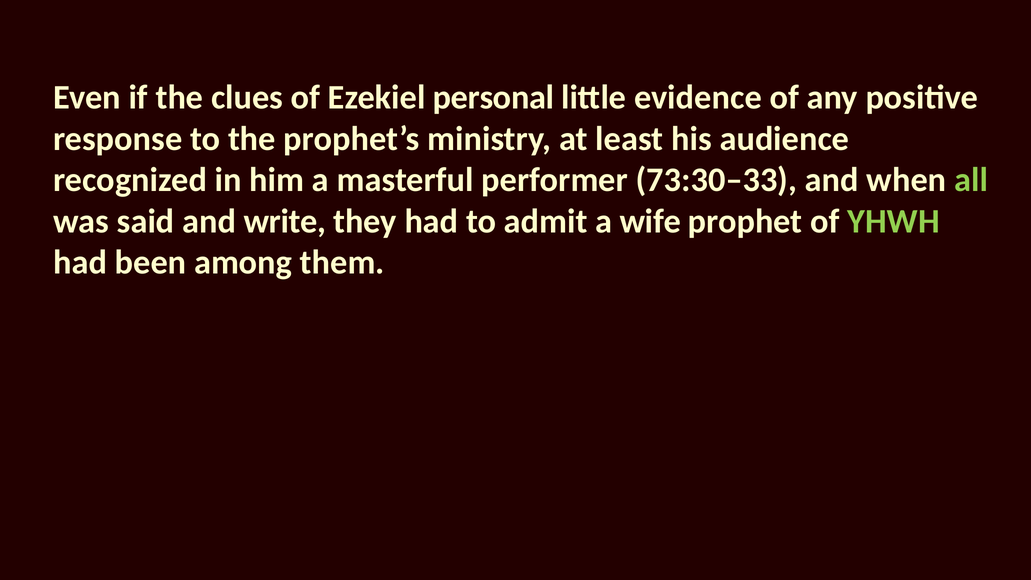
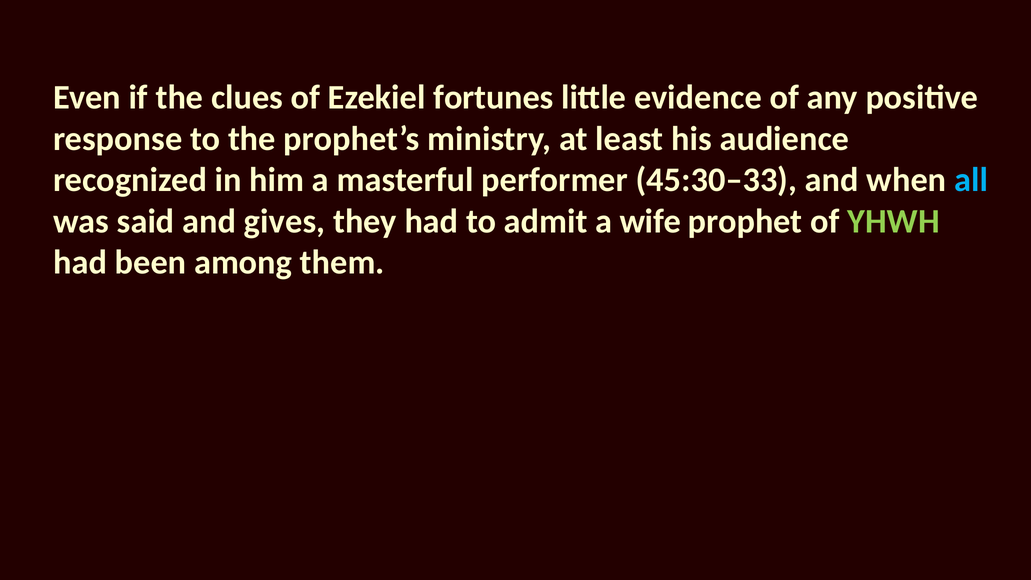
personal: personal -> fortunes (493, 97)
73:30–33: 73:30–33 -> 45:30–33 (716, 180)
all colour: light green -> light blue (971, 180)
write: write -> gives (285, 221)
